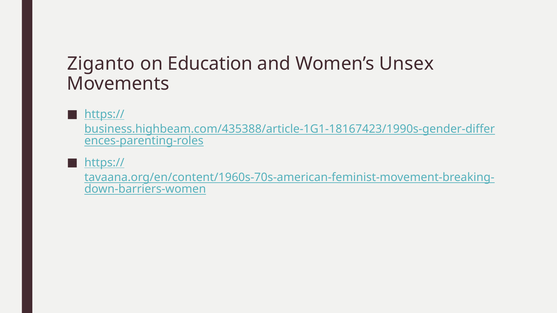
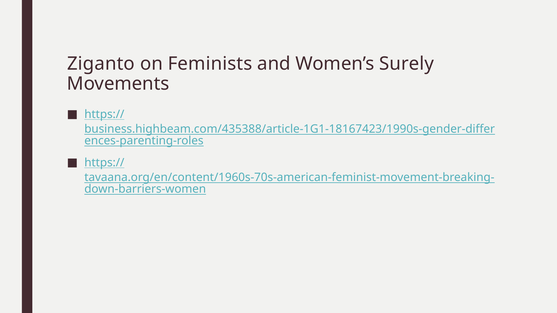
Education: Education -> Feminists (210, 64)
Unsex: Unsex -> Surely (407, 64)
